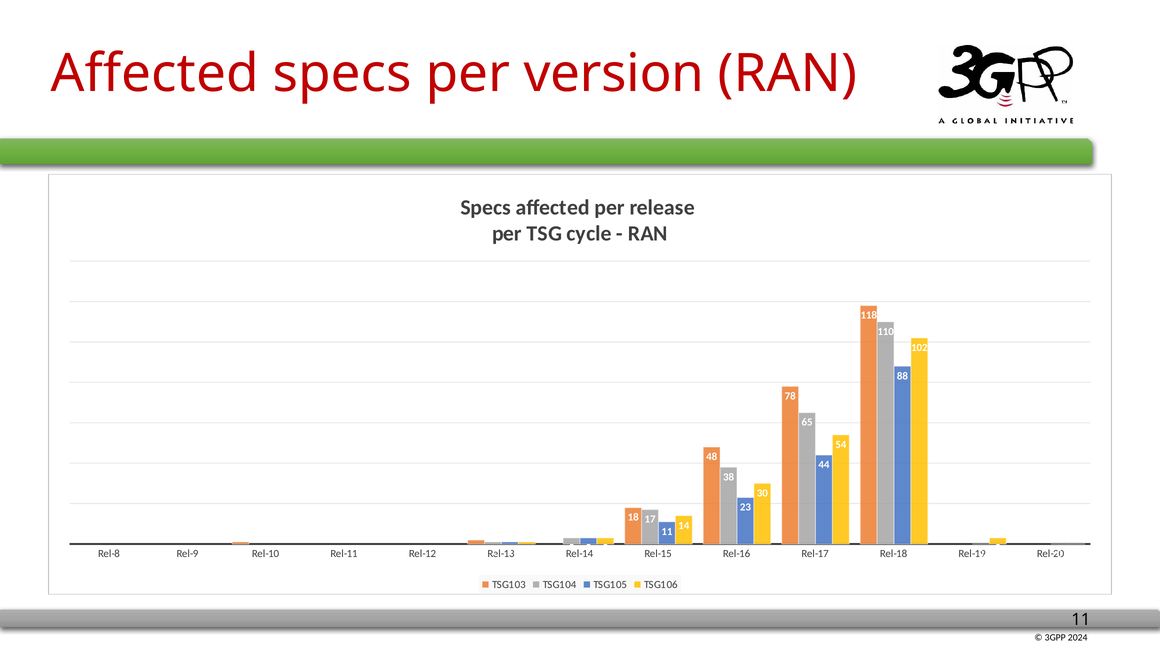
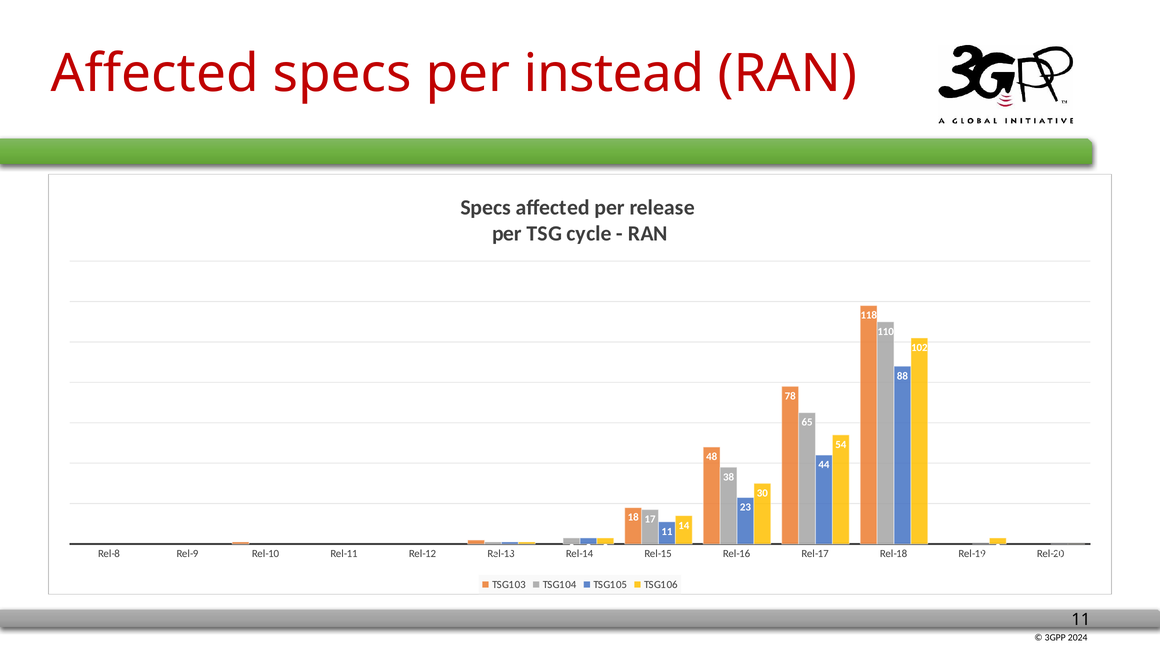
version: version -> instead (614, 74)
